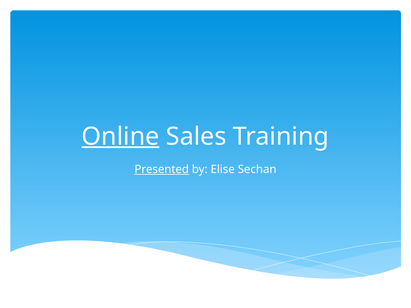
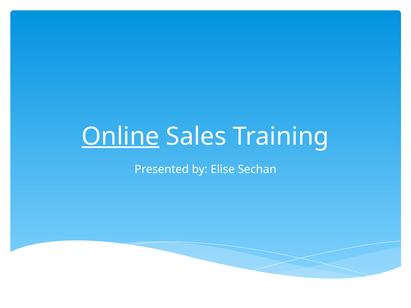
Presented underline: present -> none (162, 170)
